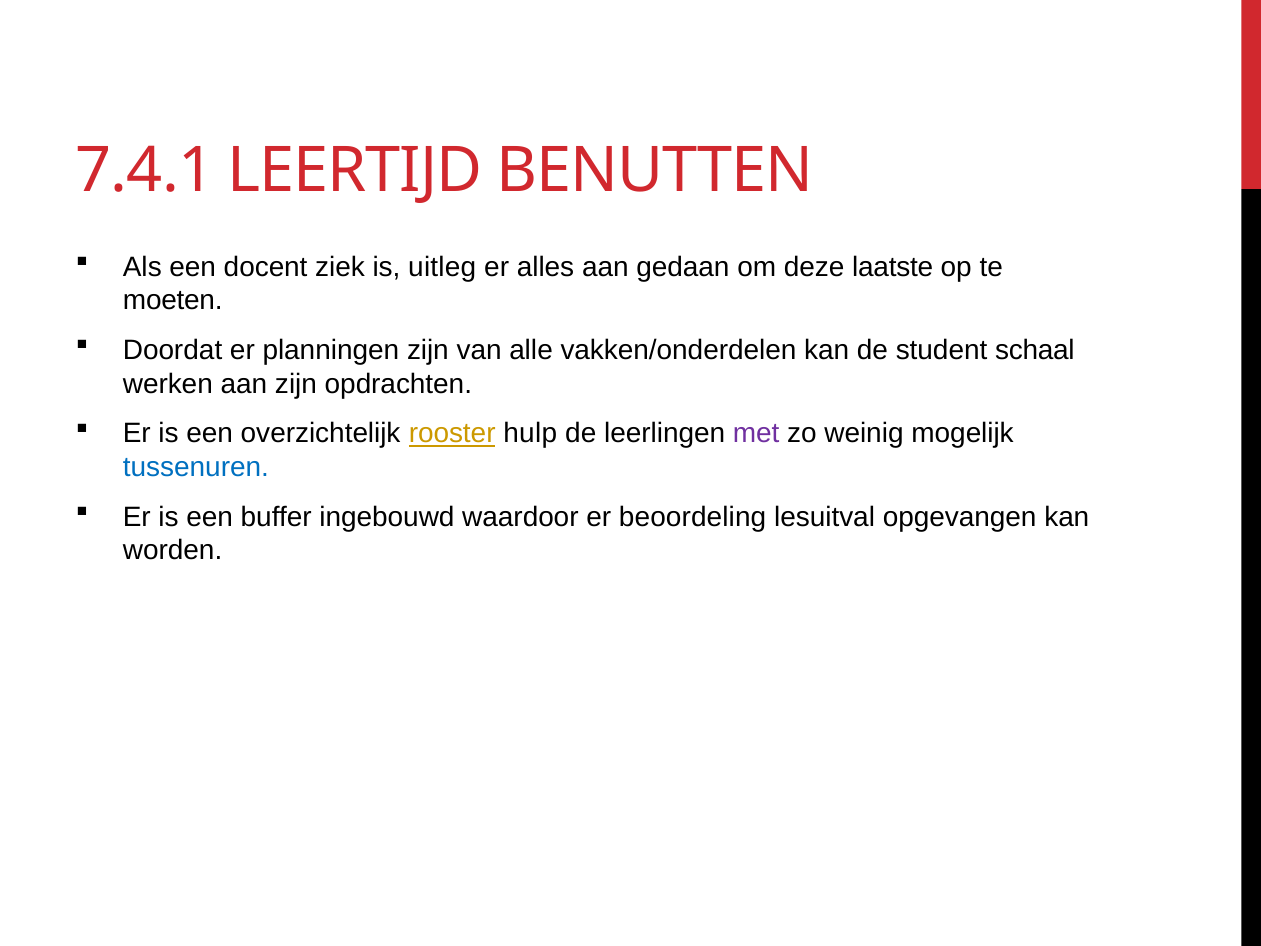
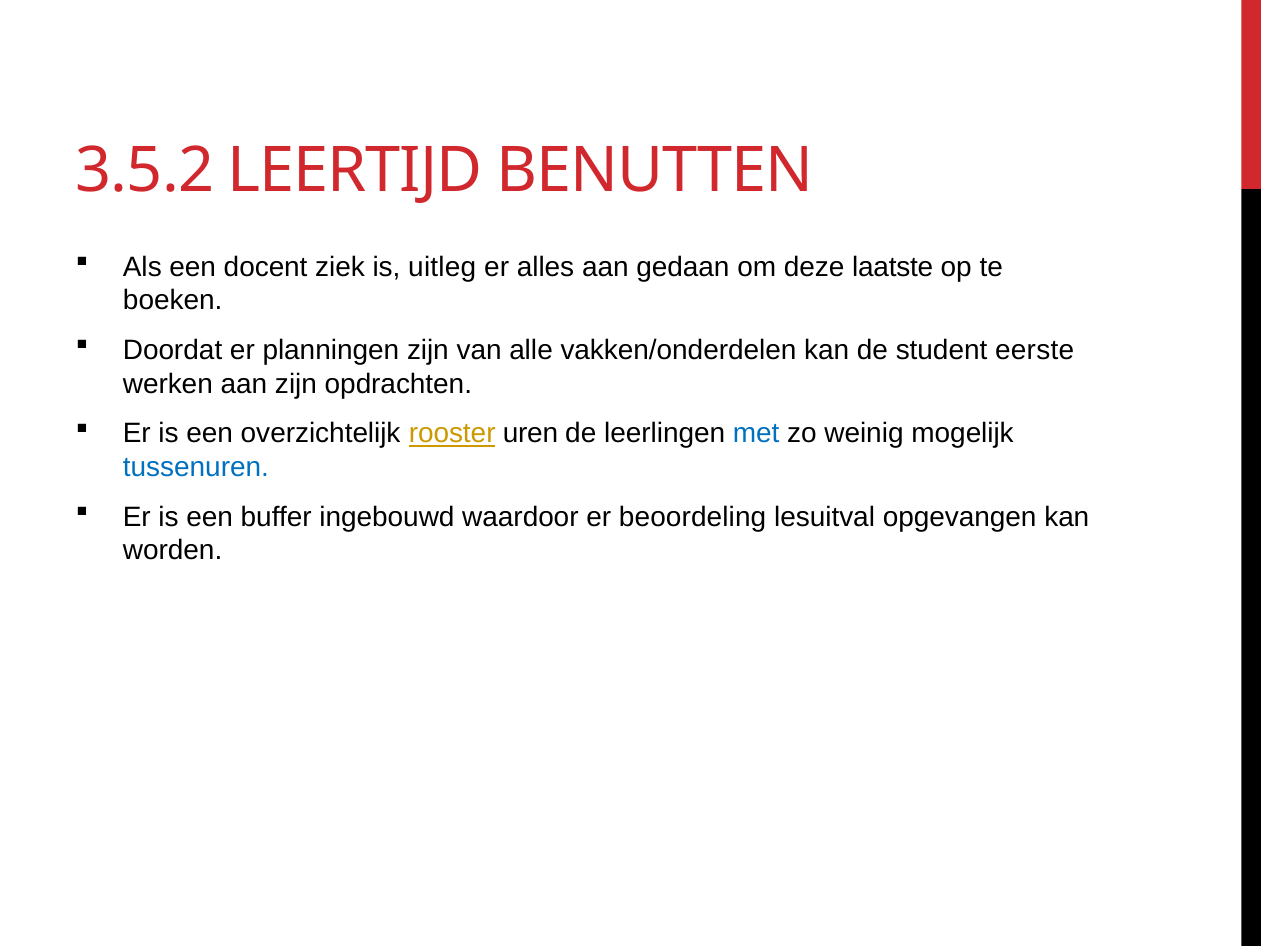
7.4.1: 7.4.1 -> 3.5.2 (145, 170)
moeten: moeten -> boeken (173, 300)
schaal: schaal -> eerste (1035, 350)
hulp: hulp -> uren (530, 433)
met colour: purple -> blue (756, 433)
